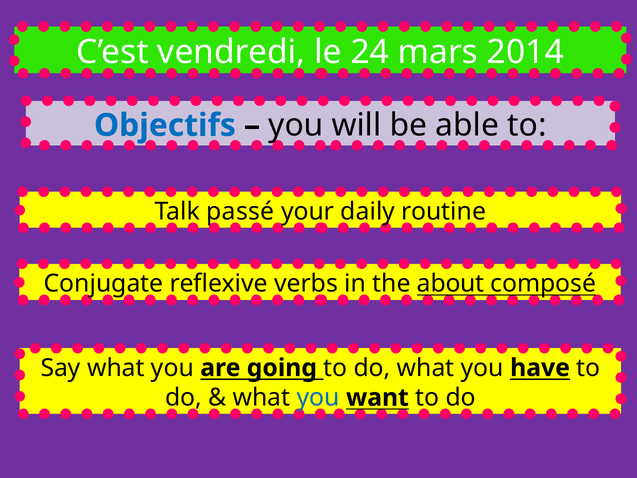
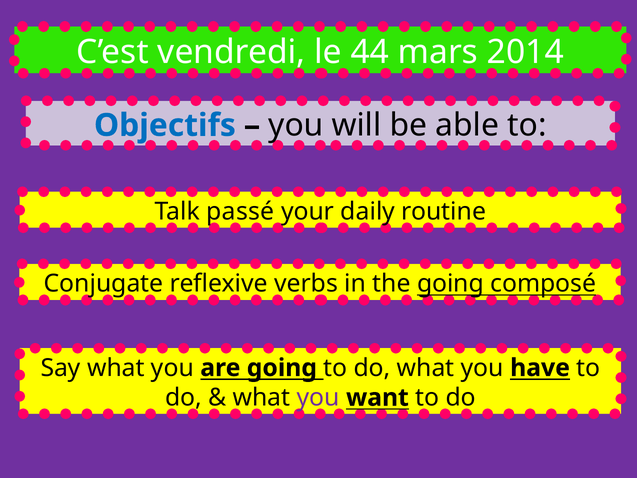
24: 24 -> 44 (370, 52)
the about: about -> going (451, 284)
you colour: blue -> purple (318, 397)
